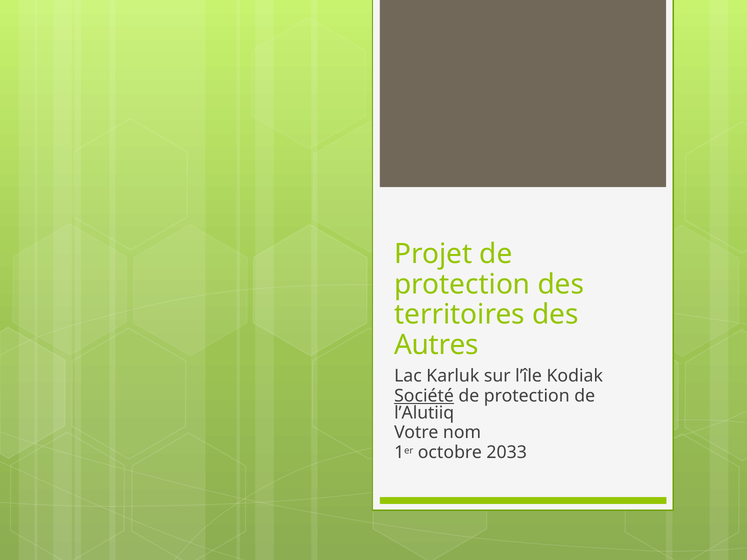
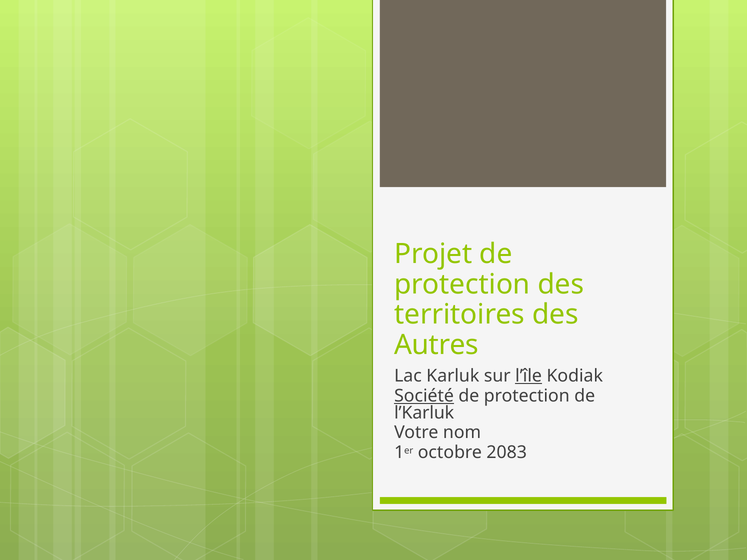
l’île underline: none -> present (529, 376)
l’Alutiiq: l’Alutiiq -> l’Karluk (424, 413)
2033: 2033 -> 2083 (507, 453)
